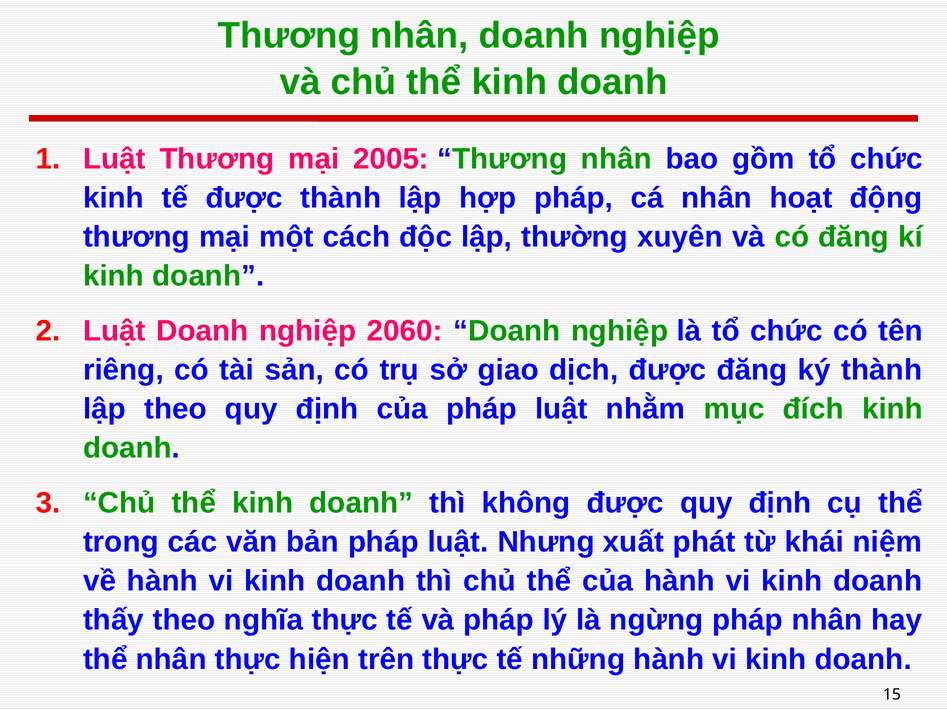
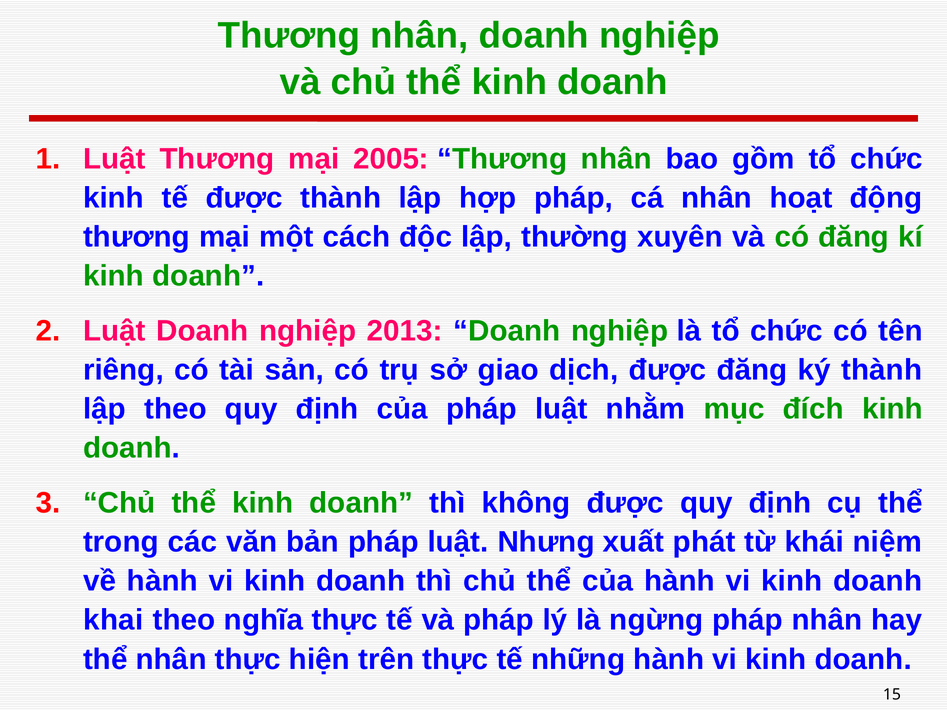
2060: 2060 -> 2013 (405, 331)
thấy: thấy -> khai (113, 620)
